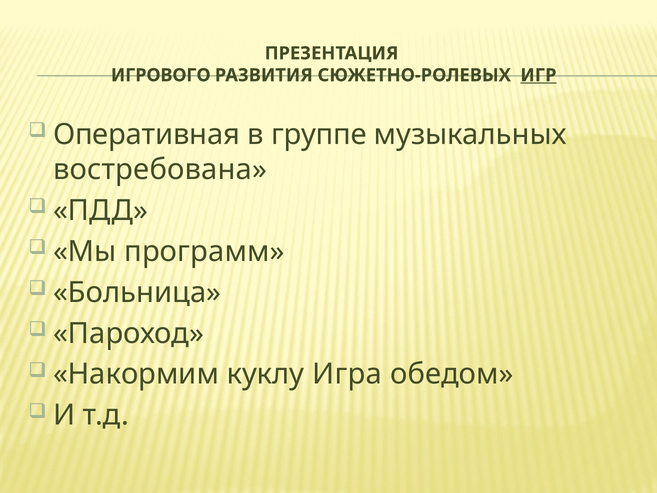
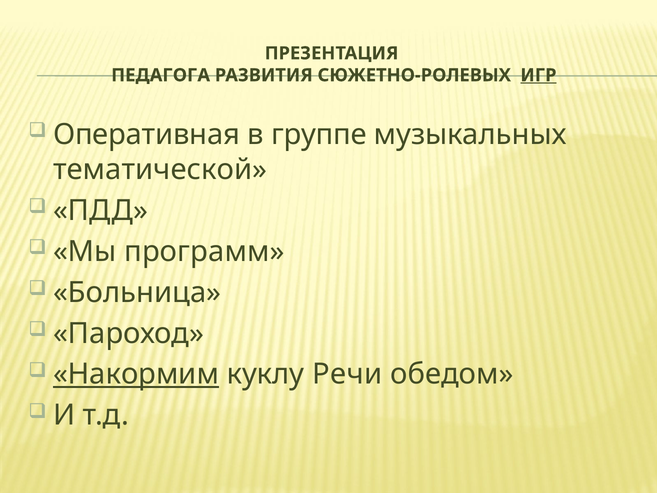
ИГРОВОГО: ИГРОВОГО -> ПЕДАГОГА (161, 75)
востребована: востребована -> тематической (160, 170)
Накормим underline: none -> present (136, 374)
Игра: Игра -> Речи (347, 374)
